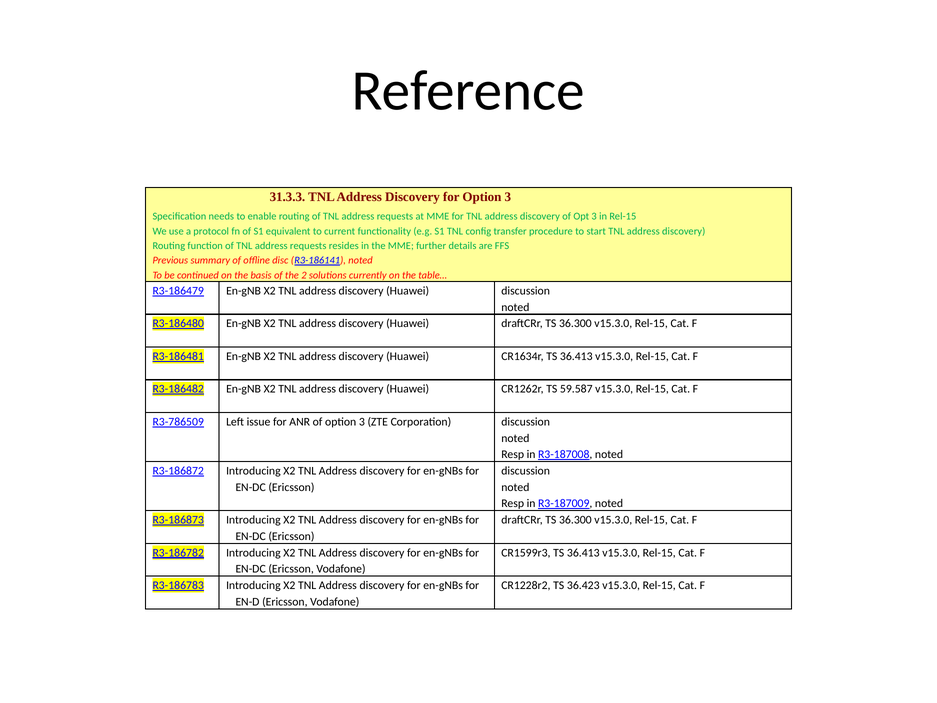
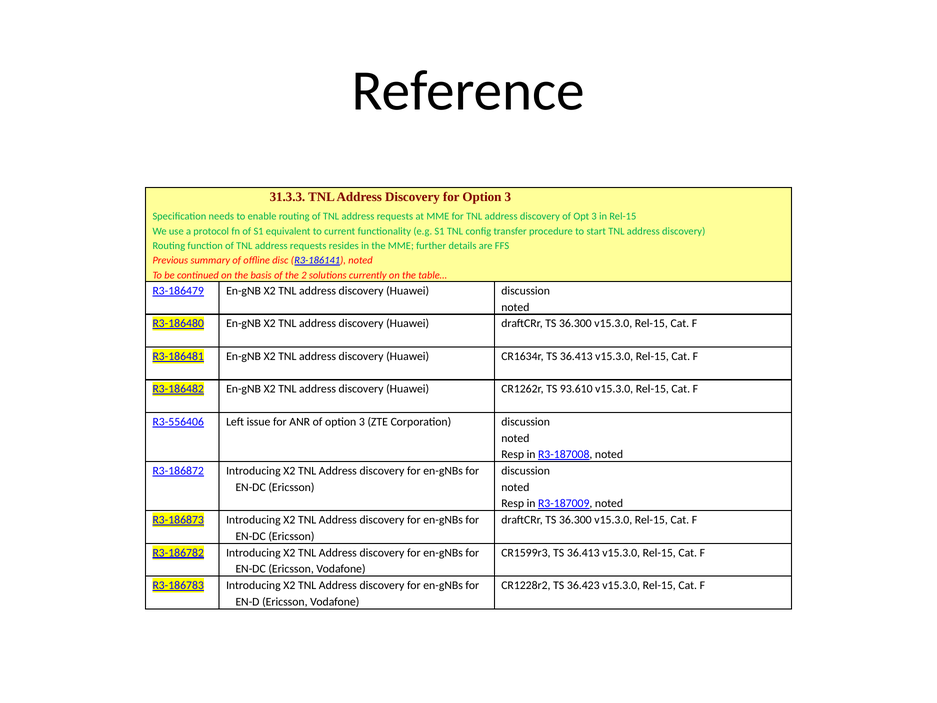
59.587: 59.587 -> 93.610 (576, 389)
R3-786509: R3-786509 -> R3-556406 (178, 422)
